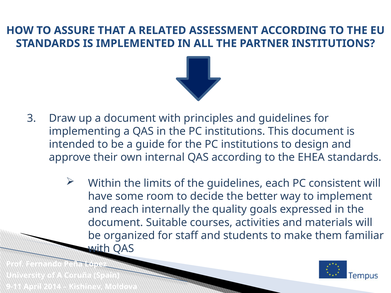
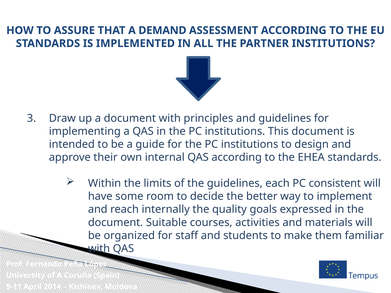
RELATED: RELATED -> DEMAND (162, 30)
